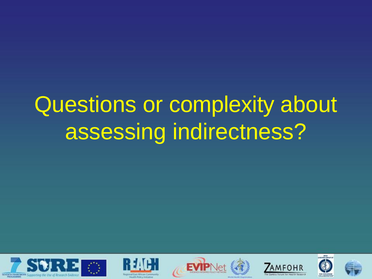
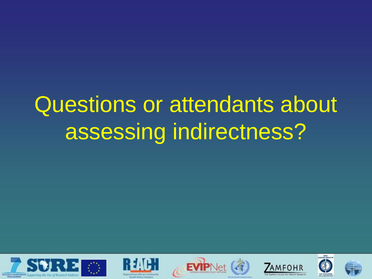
complexity: complexity -> attendants (222, 105)
